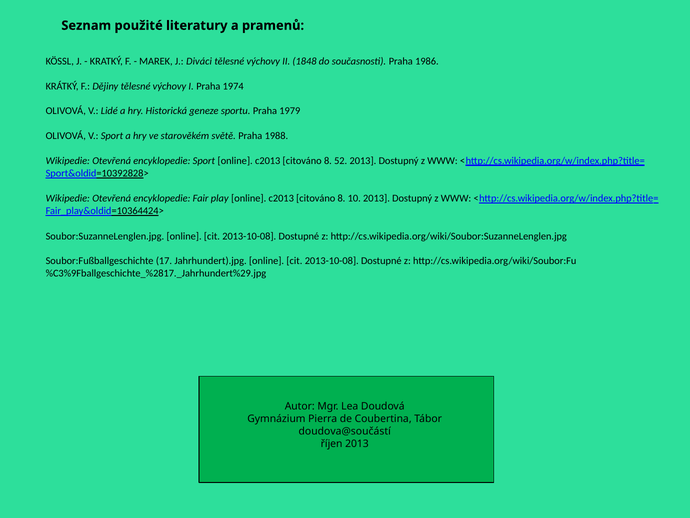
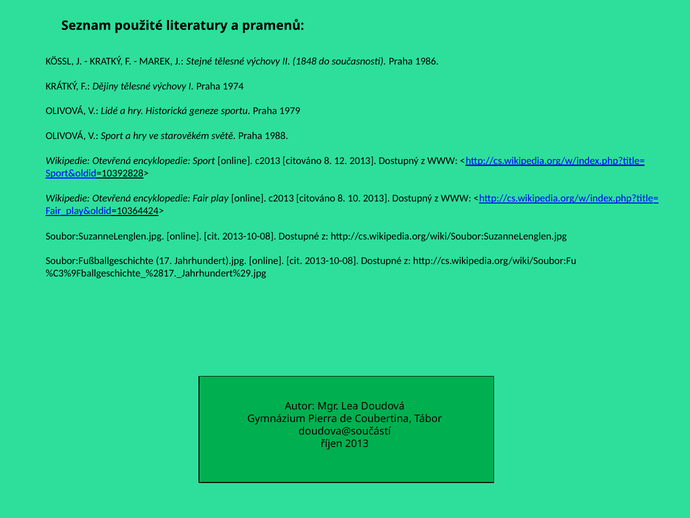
Diváci: Diváci -> Stejné (199, 61)
52: 52 -> 12 (341, 161)
